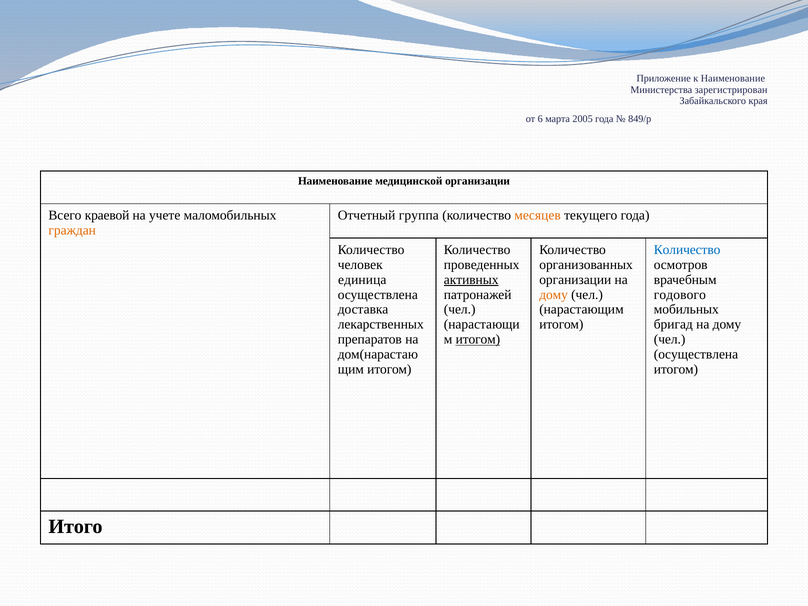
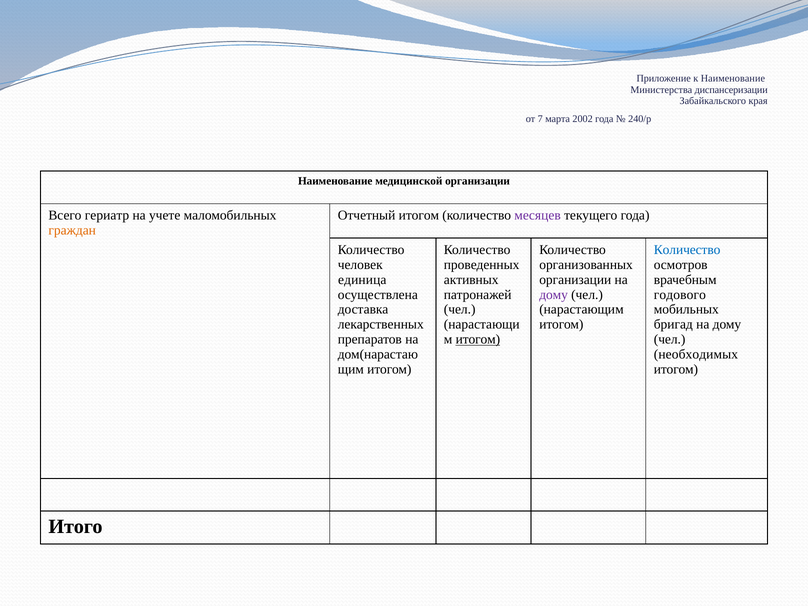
зарегистрирован: зарегистрирован -> диспансеризации (731, 90)
6: 6 -> 7 (540, 119)
2005: 2005 -> 2002 (583, 119)
849/р: 849/р -> 240/р (640, 119)
краевой: краевой -> гериатр (107, 215)
Отчетный группа: группа -> итогом (419, 215)
месяцев colour: orange -> purple (538, 215)
активных underline: present -> none (471, 280)
дому colour: orange -> purple (554, 295)
осуществлена: осуществлена -> необходимых (696, 354)
